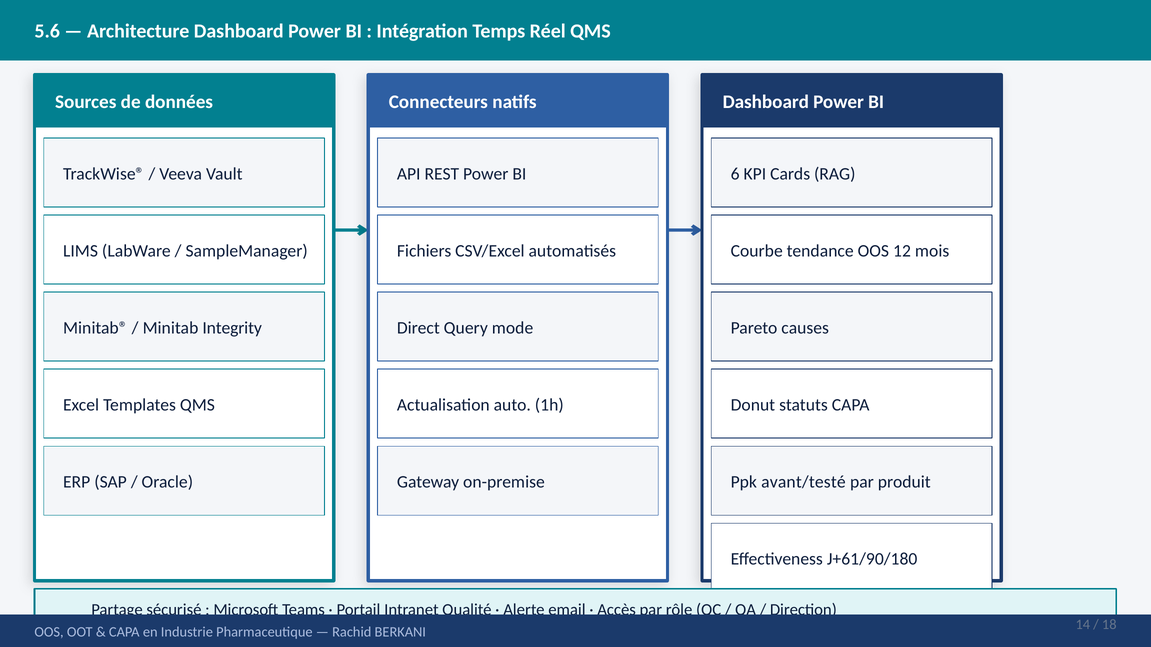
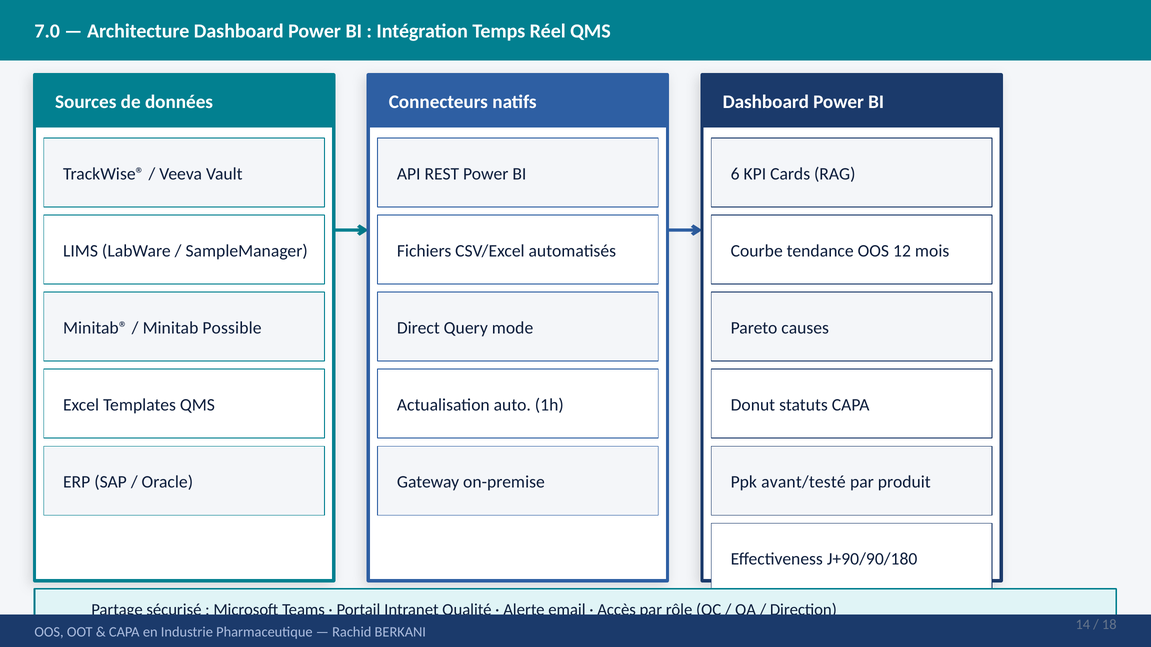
5.6: 5.6 -> 7.0 (47, 31)
Integrity: Integrity -> Possible (232, 328)
J+61/90/180: J+61/90/180 -> J+90/90/180 (872, 559)
